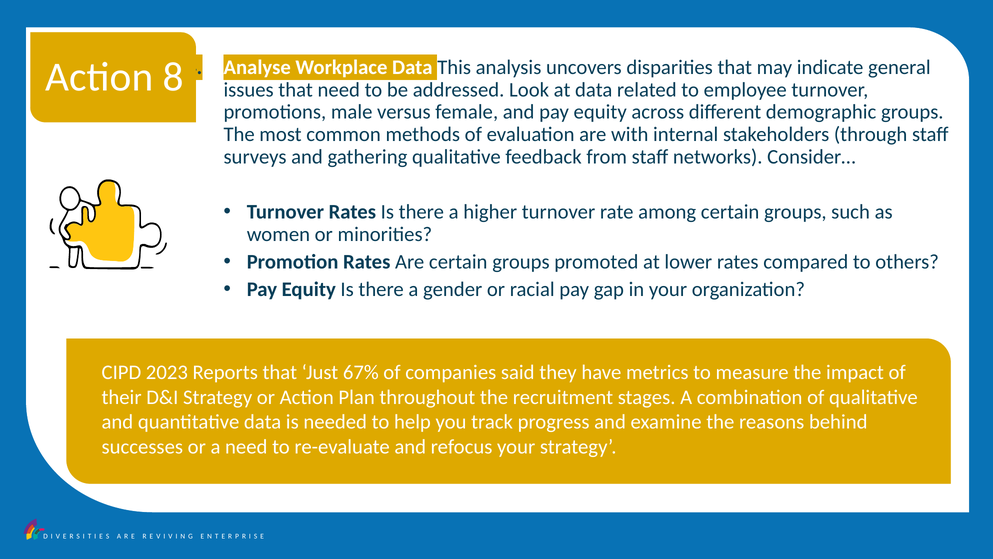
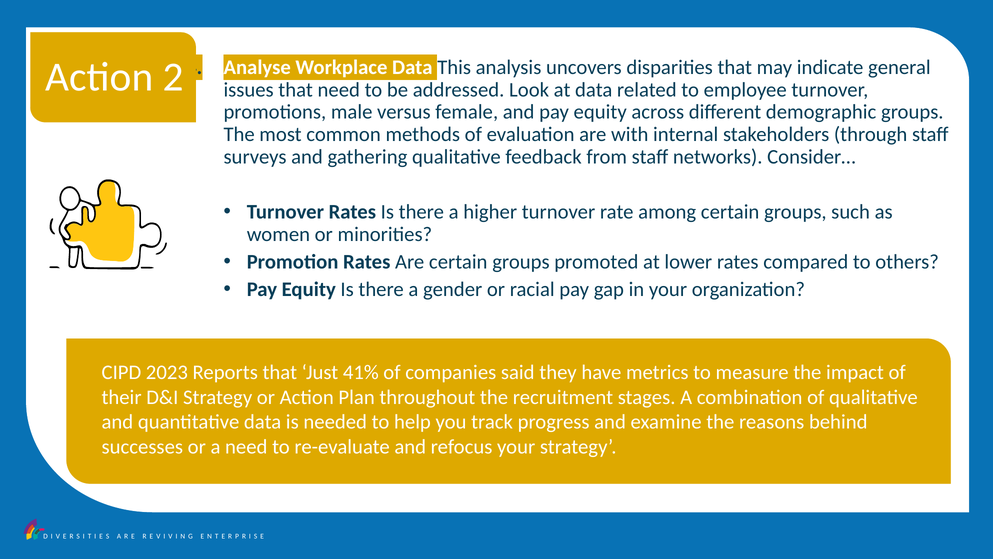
8: 8 -> 2 (173, 77)
67%: 67% -> 41% (361, 372)
